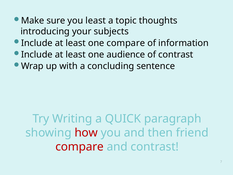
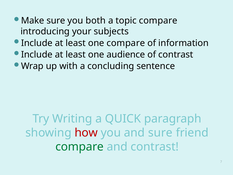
you least: least -> both (96, 21)
topic thoughts: thoughts -> compare (158, 21)
and then: then -> sure (160, 133)
compare colour: red -> green (80, 147)
